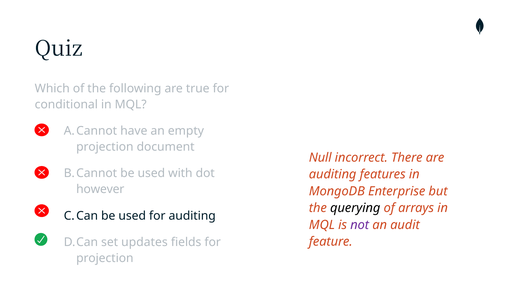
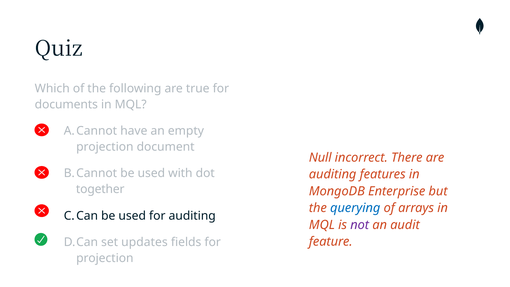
conditional: conditional -> documents (66, 104)
however: however -> together (100, 189)
querying colour: black -> blue (355, 208)
